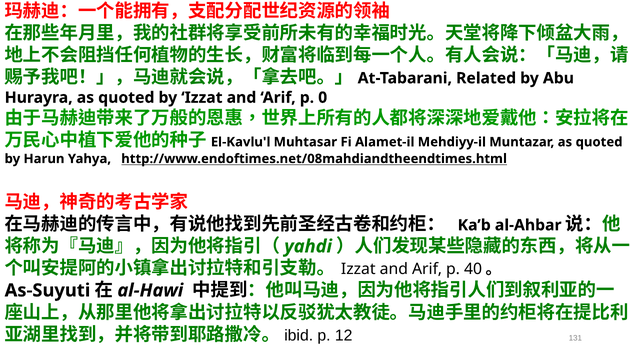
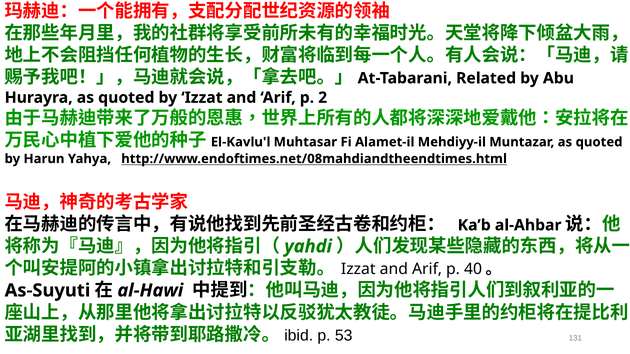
0: 0 -> 2 (323, 98)
12: 12 -> 53 (344, 336)
